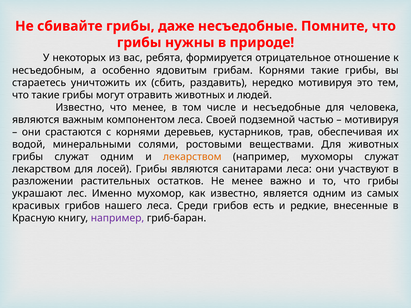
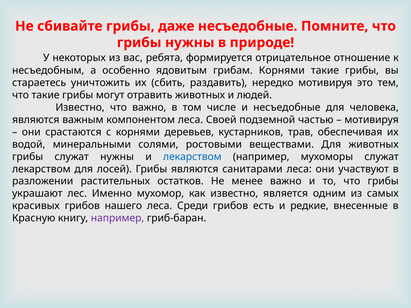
что менее: менее -> важно (149, 107)
служат одним: одним -> нужны (117, 157)
лекарством colour: orange -> blue (192, 157)
